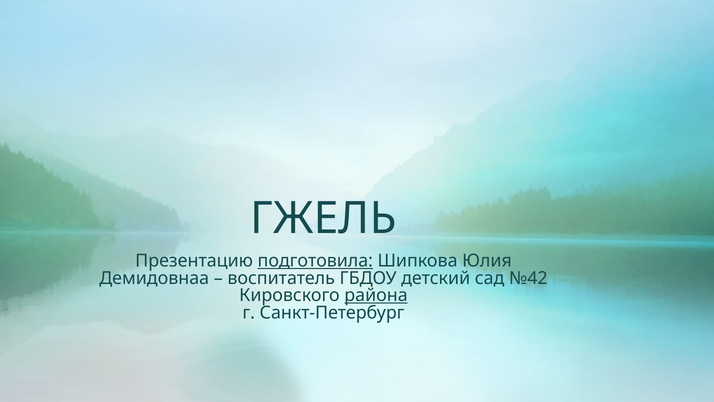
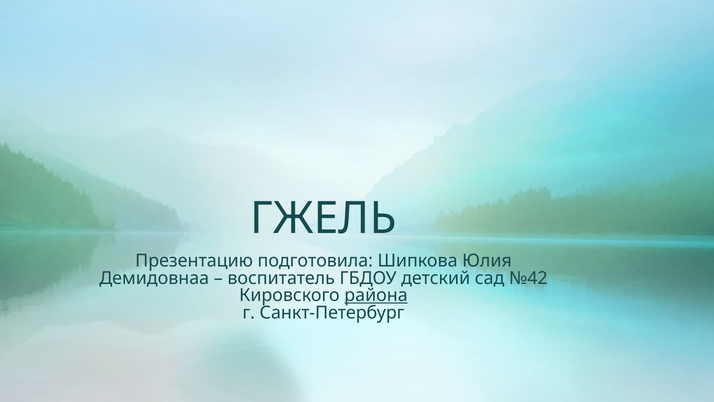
подготовила underline: present -> none (315, 261)
